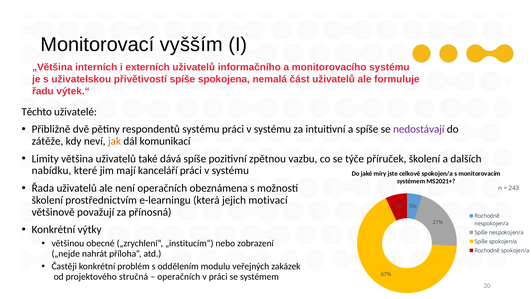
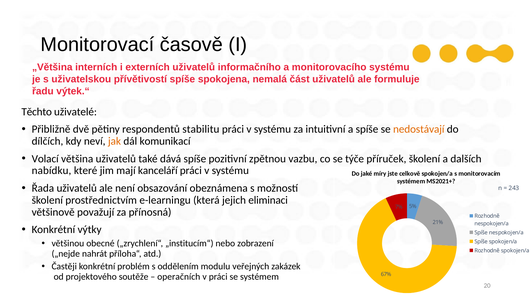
vyšším: vyšším -> časově (191, 45)
respondentů systému: systému -> stabilitu (201, 129)
nedostávají colour: purple -> orange (419, 129)
zátěže: zátěže -> dílčích (47, 141)
Limity: Limity -> Volací (45, 159)
není operačních: operačních -> obsazování (162, 188)
motivací: motivací -> eliminaci (268, 200)
stručná: stručná -> soutěže (134, 276)
